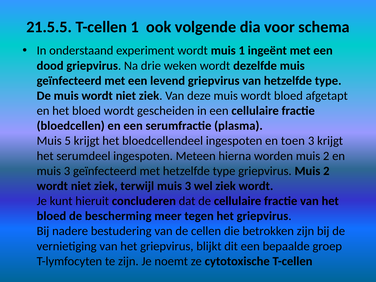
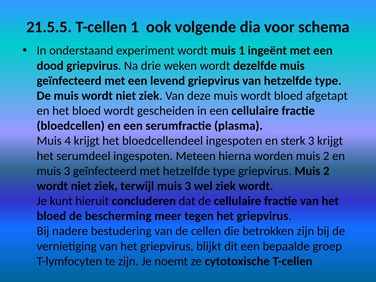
5: 5 -> 4 (68, 141)
toen: toen -> sterk (293, 141)
